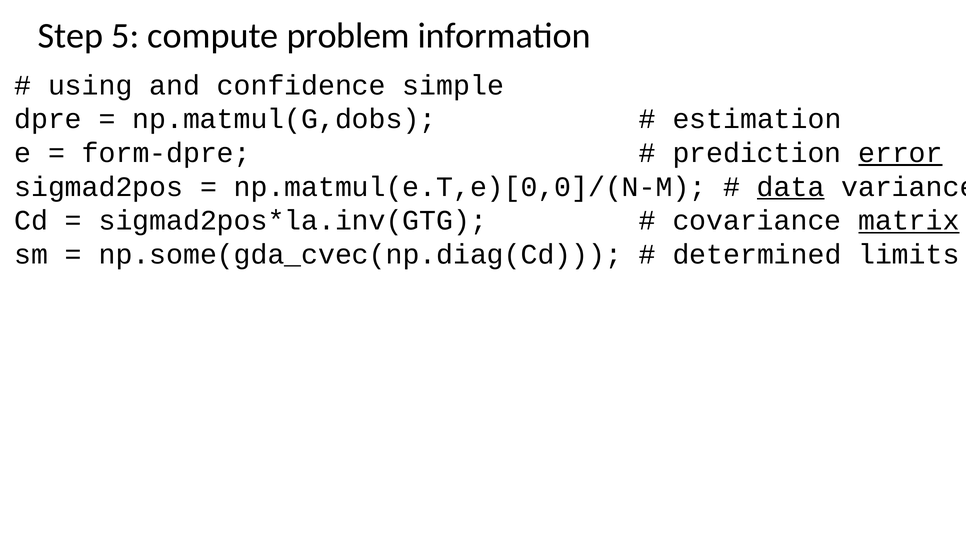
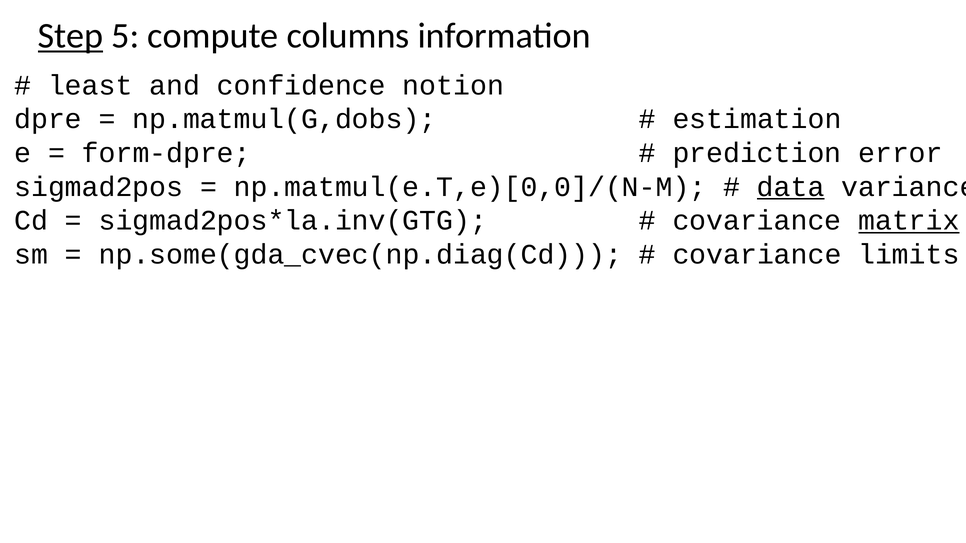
Step underline: none -> present (71, 36)
problem: problem -> columns (348, 36)
using: using -> least (90, 85)
simple: simple -> notion (453, 85)
error underline: present -> none (900, 153)
determined: determined -> covariance (757, 255)
